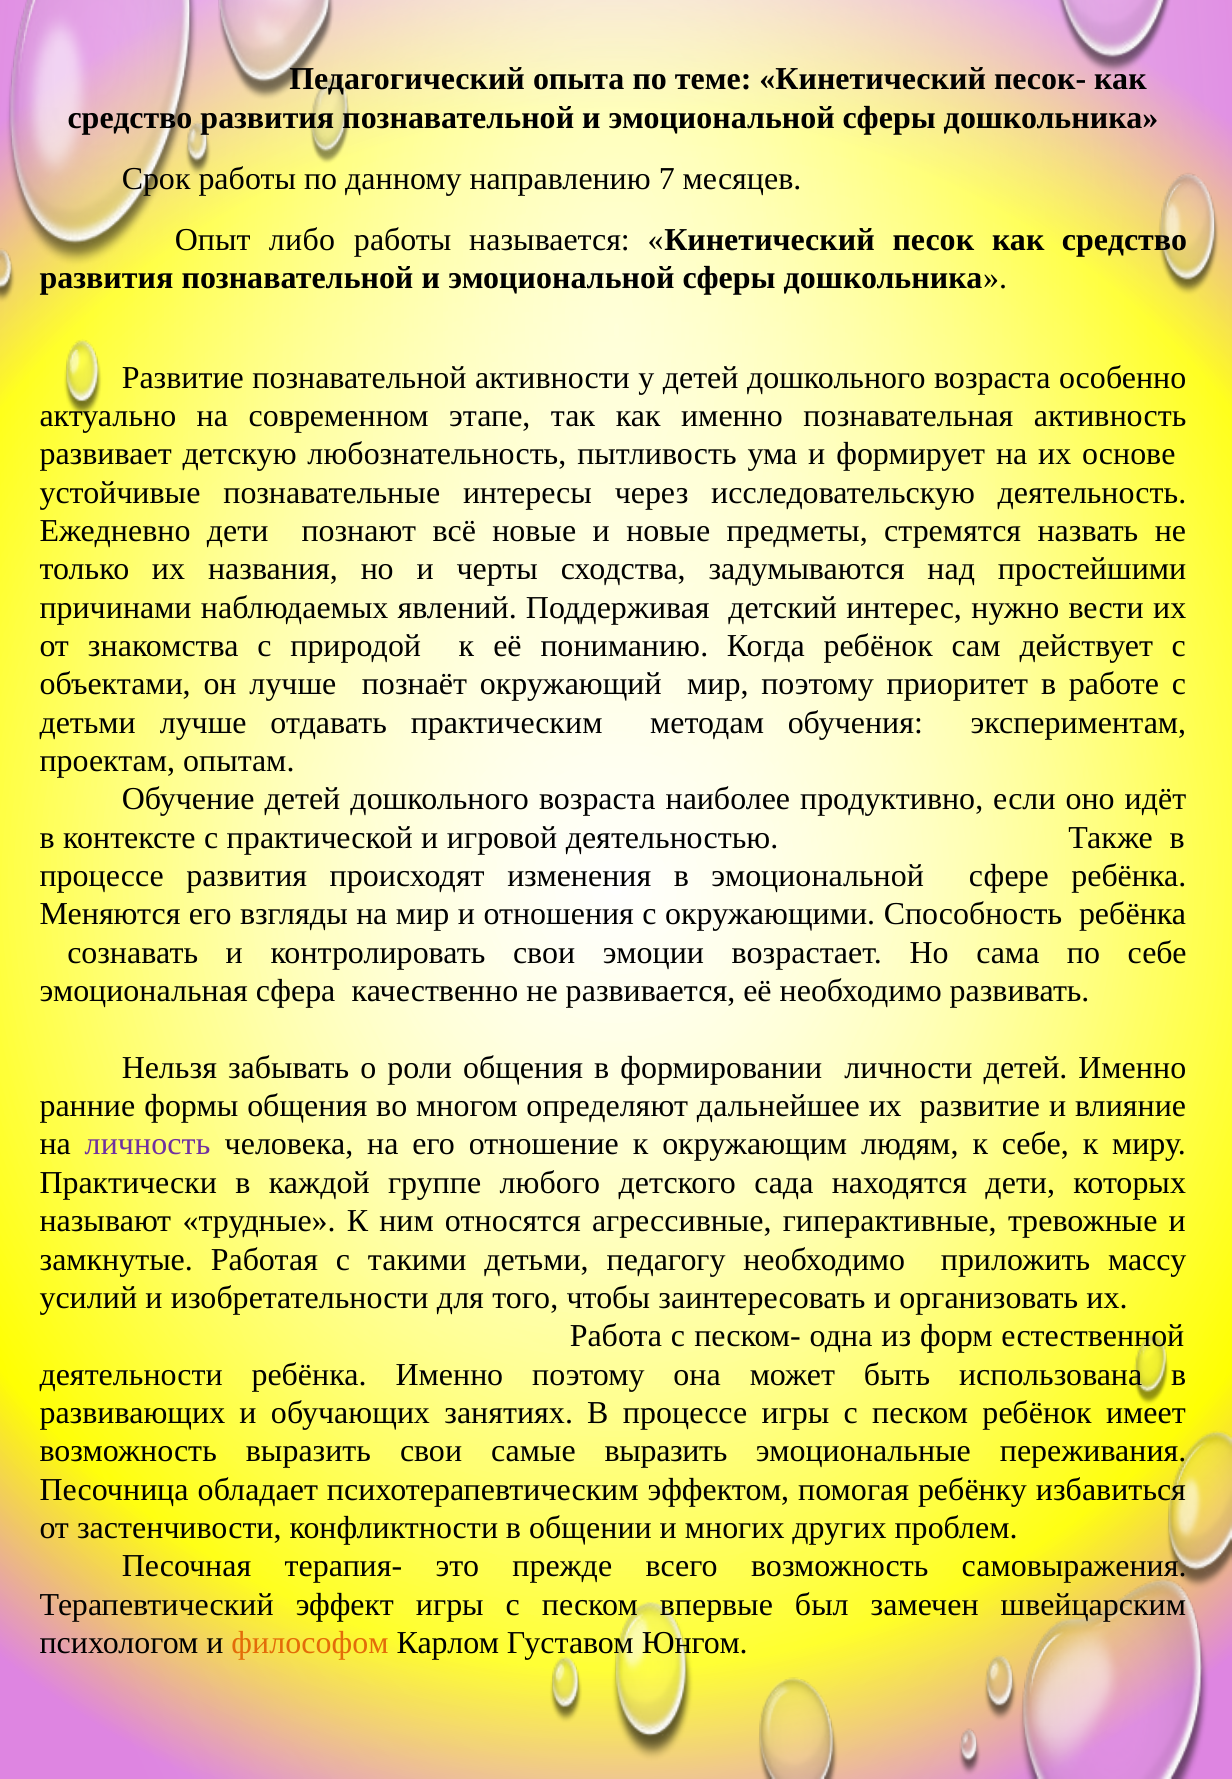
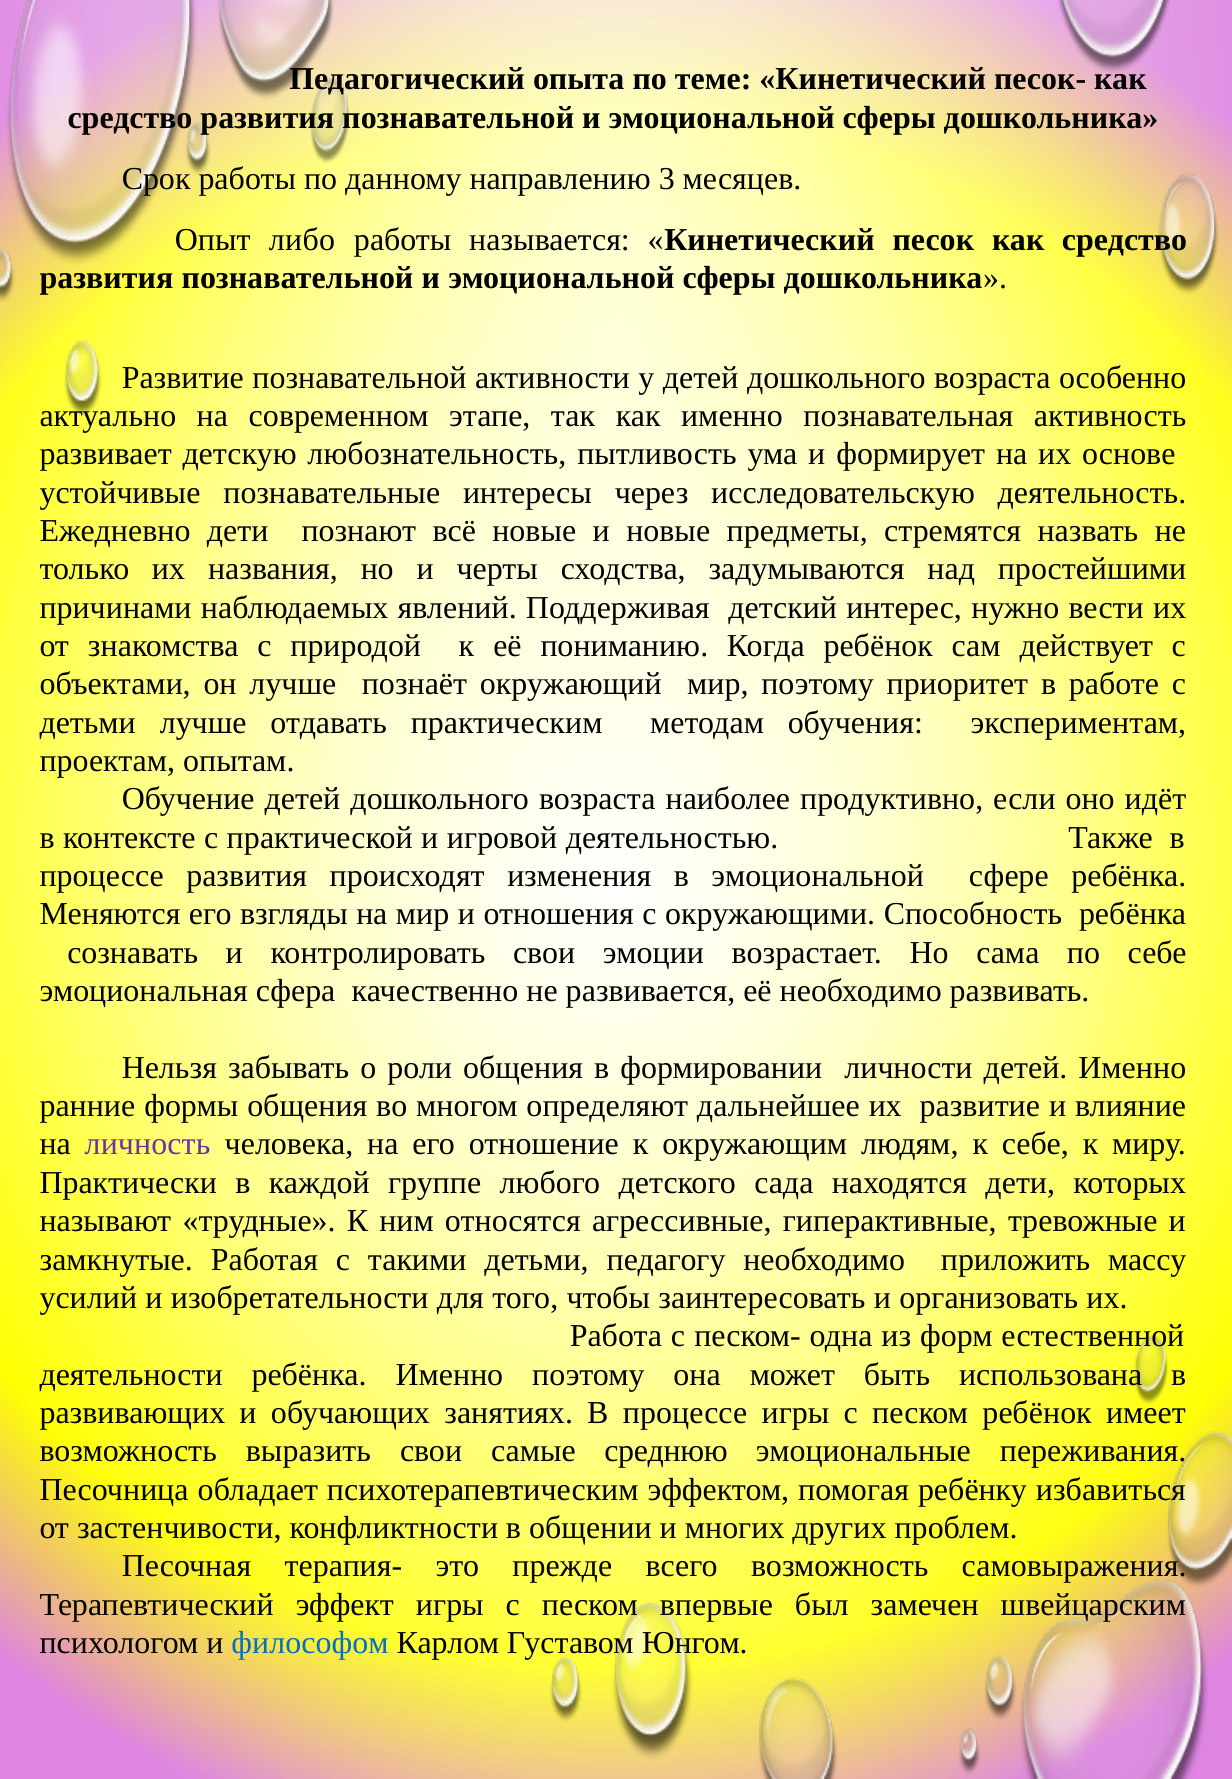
7: 7 -> 3 (667, 179)
самые выразить: выразить -> среднюю (666, 1452)
философом colour: orange -> blue (310, 1643)
